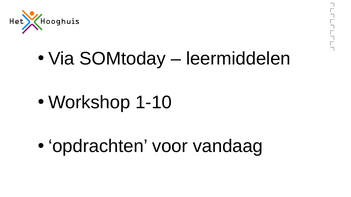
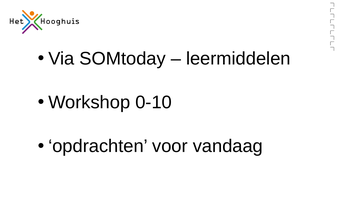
1-10: 1-10 -> 0-10 (154, 103)
